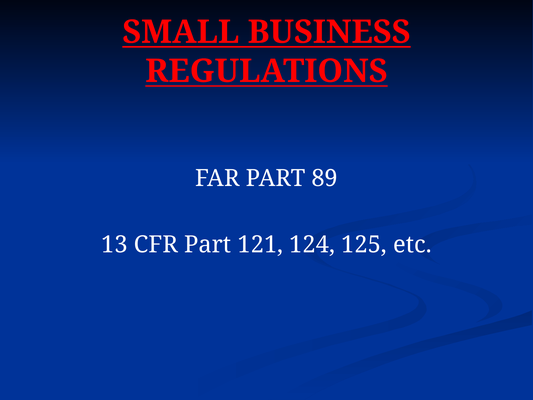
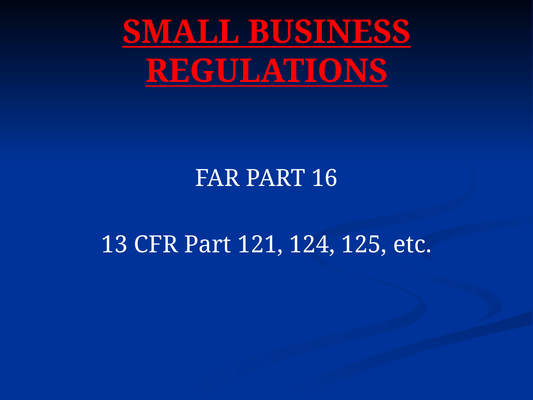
89: 89 -> 16 (325, 178)
